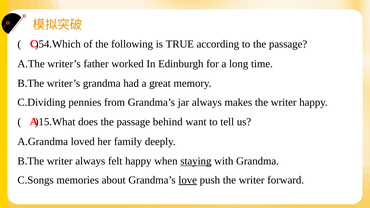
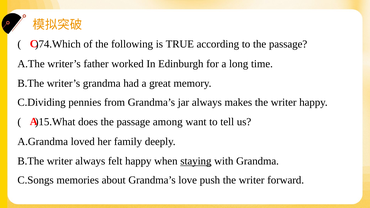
)54.Which: )54.Which -> )74.Which (58, 44)
behind: behind -> among (168, 122)
love underline: present -> none (188, 180)
